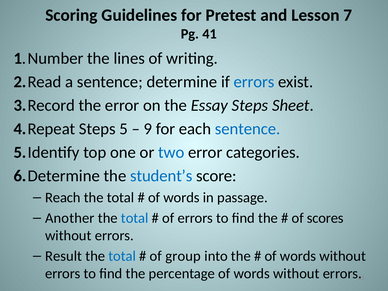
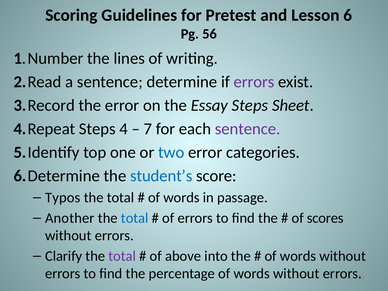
7: 7 -> 6 (348, 15)
41: 41 -> 56 (210, 34)
errors colour: blue -> purple (254, 82)
5: 5 -> 4 (124, 129)
9: 9 -> 7 (148, 129)
sentence colour: blue -> purple (248, 129)
Reach: Reach -> Typos (63, 198)
Result: Result -> Clarify (64, 256)
total colour: blue -> purple (122, 256)
group: group -> above (183, 256)
